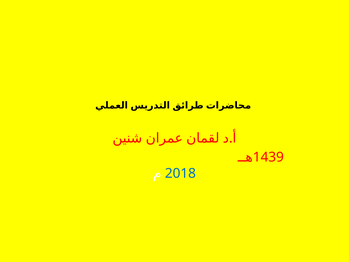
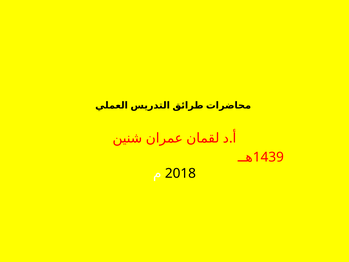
2018 colour: blue -> black (180, 173)
